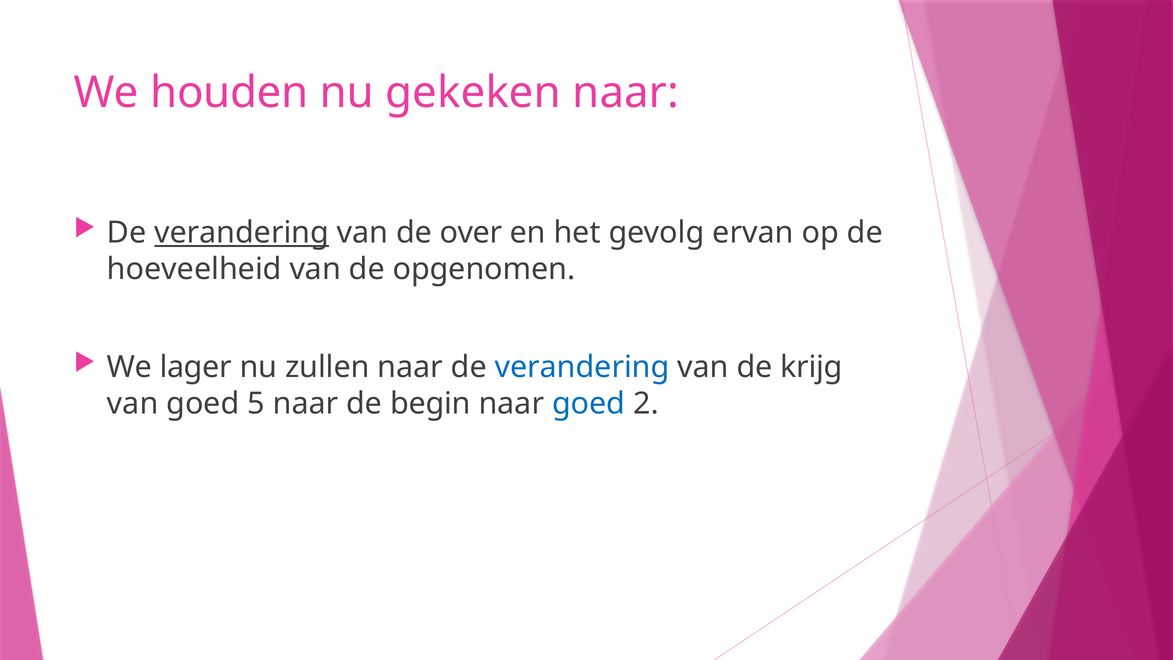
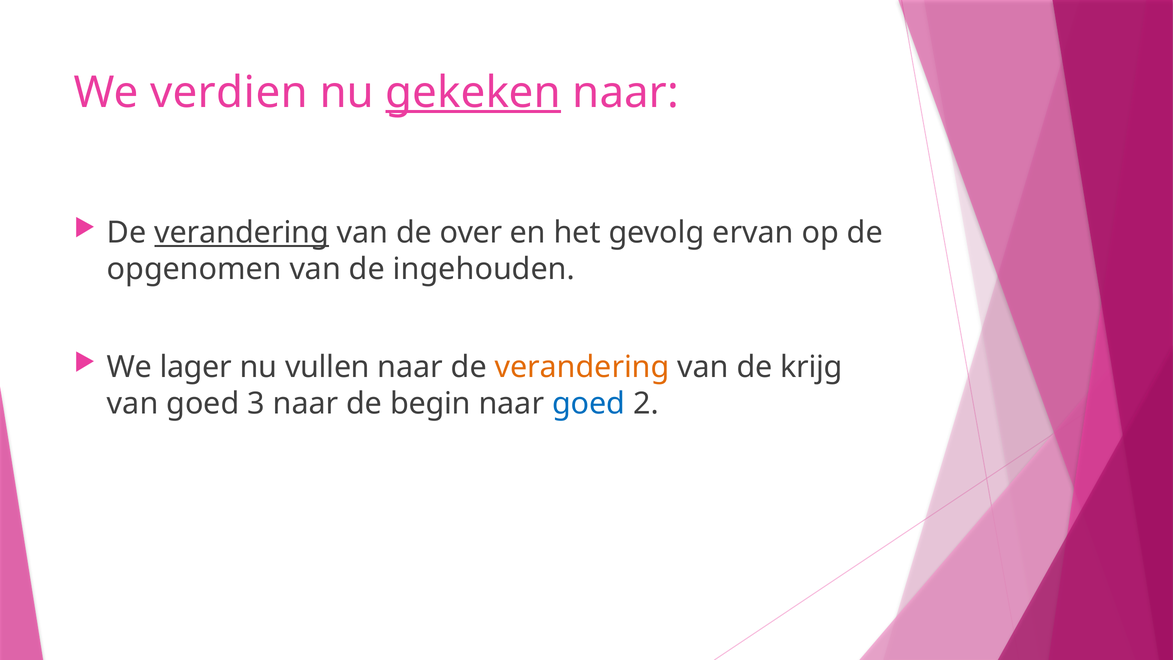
houden: houden -> verdien (229, 93)
gekeken underline: none -> present (473, 93)
hoeveelheid: hoeveelheid -> opgenomen (194, 269)
opgenomen: opgenomen -> ingehouden (484, 269)
zullen: zullen -> vullen (327, 367)
verandering colour: blue -> orange (582, 367)
5: 5 -> 3 (256, 404)
